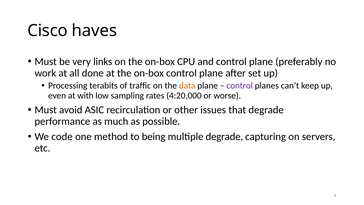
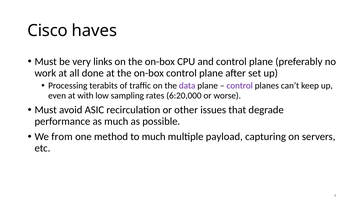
data colour: orange -> purple (187, 86)
4:20,000: 4:20,000 -> 6:20,000 (184, 95)
code: code -> from (62, 137)
to being: being -> much (154, 137)
multiple degrade: degrade -> payload (224, 137)
